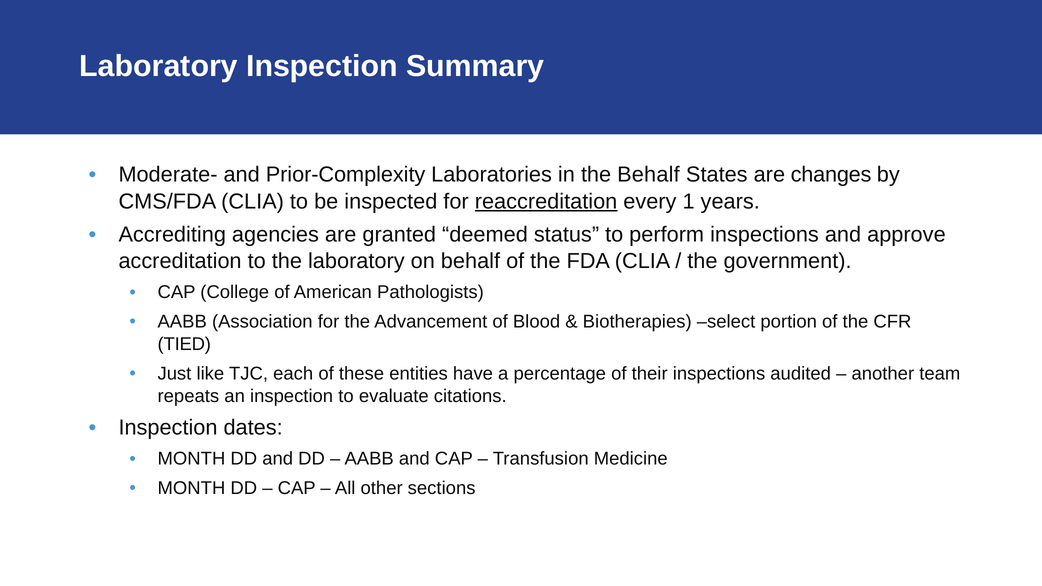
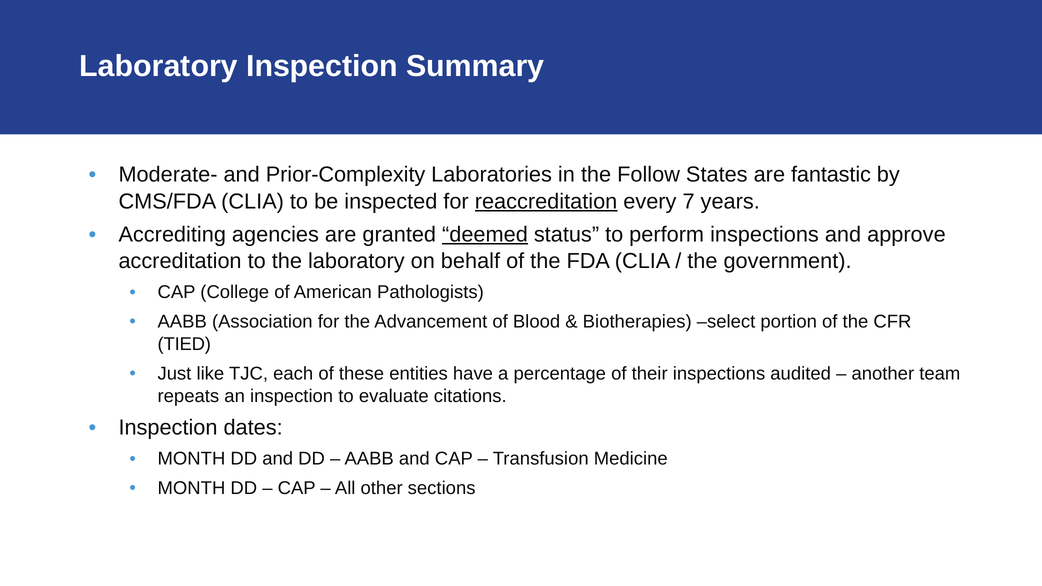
the Behalf: Behalf -> Follow (649, 175)
changes: changes -> fantastic (831, 175)
1: 1 -> 7 (689, 201)
deemed underline: none -> present (485, 235)
